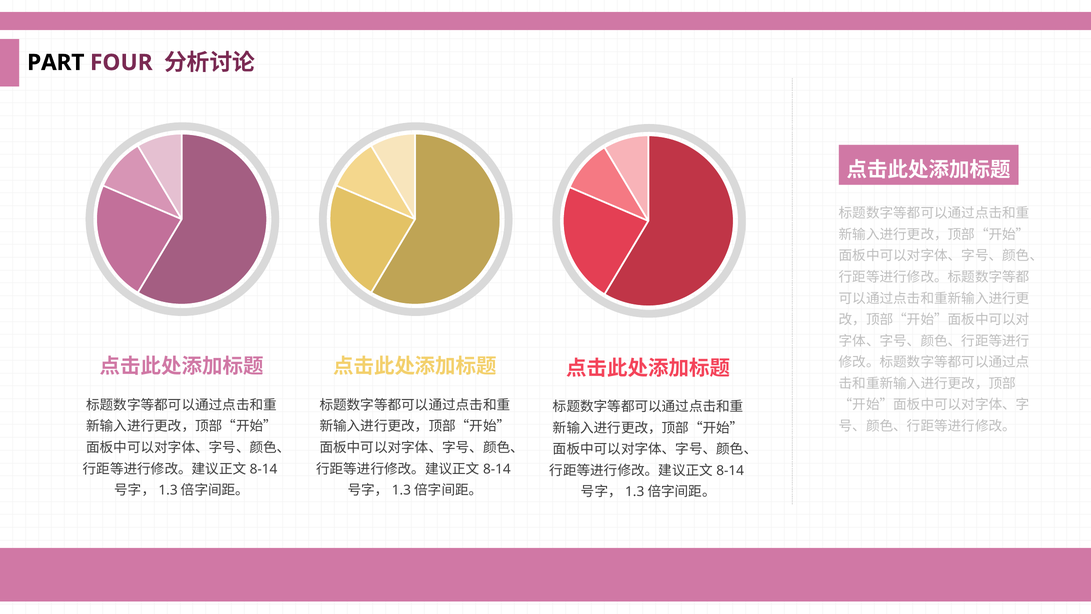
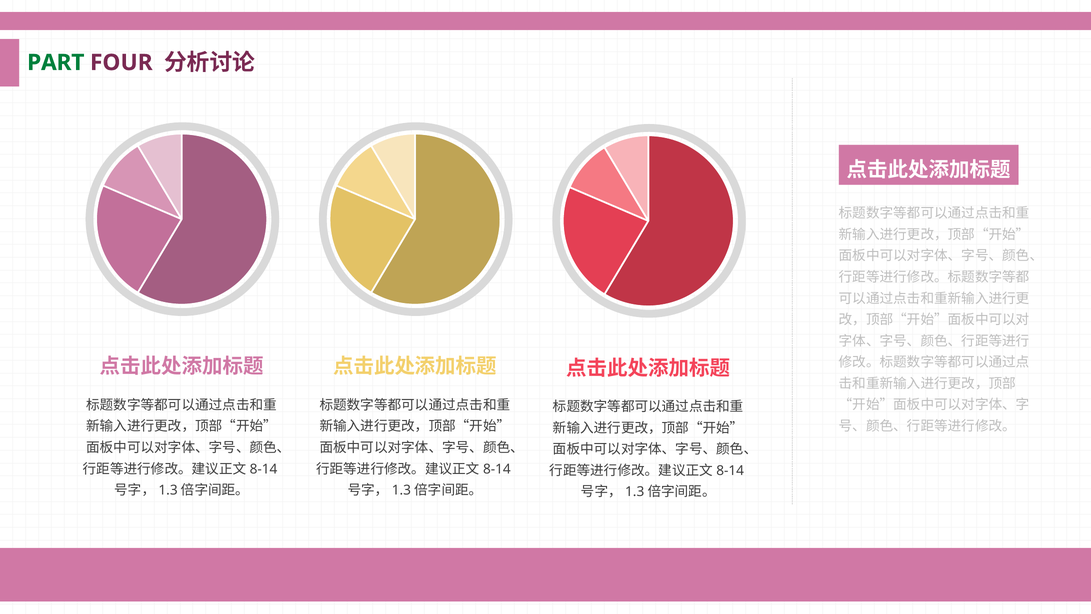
PART colour: black -> green (56, 63)
